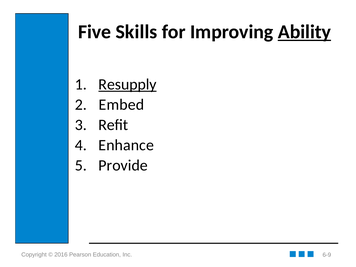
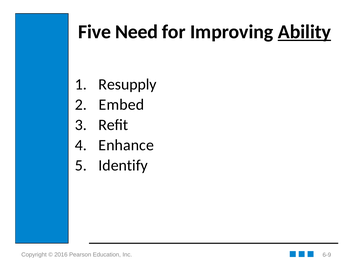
Skills: Skills -> Need (137, 32)
Resupply underline: present -> none (128, 84)
Provide: Provide -> Identify (123, 165)
